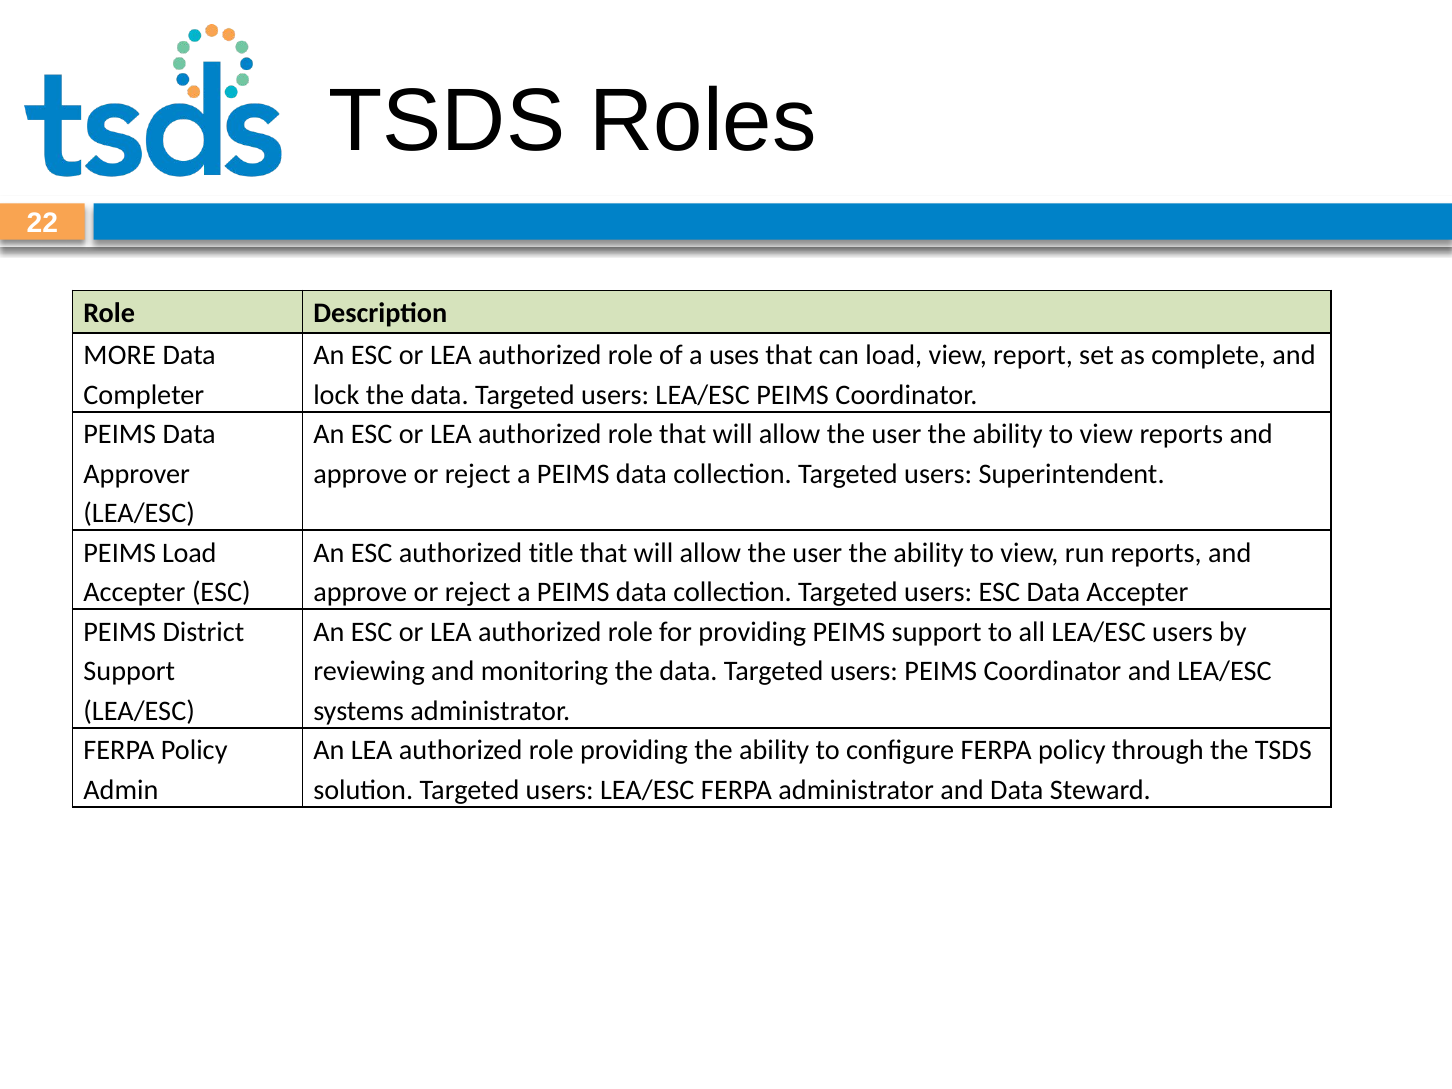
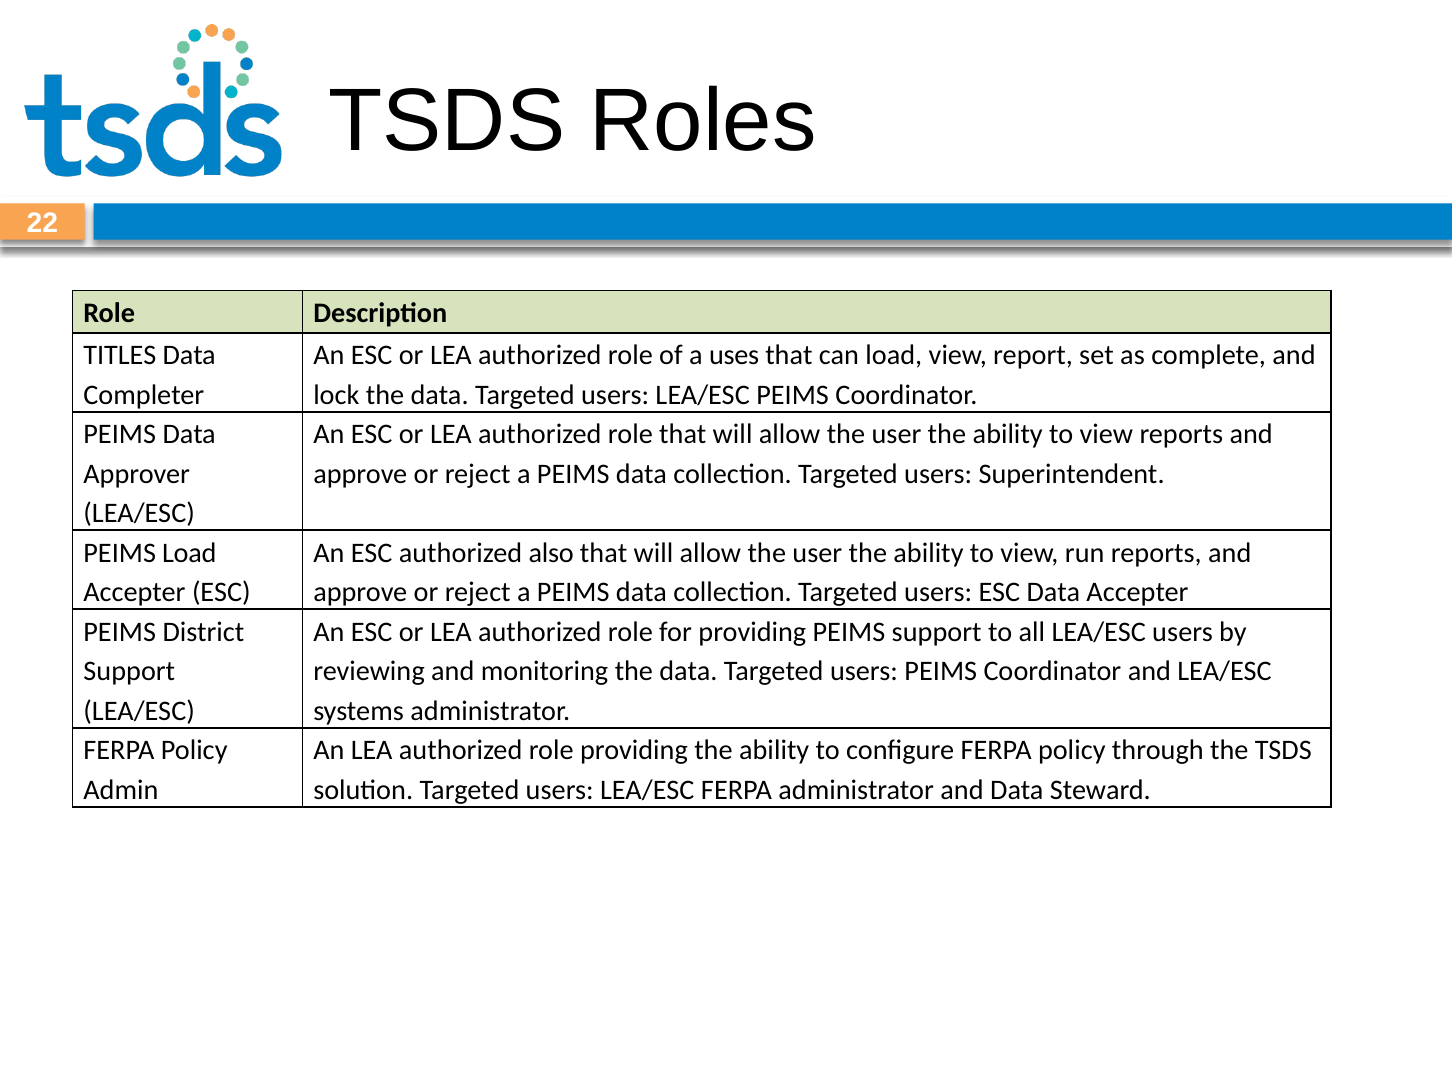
MORE: MORE -> TITLES (120, 355)
title: title -> also (551, 553)
